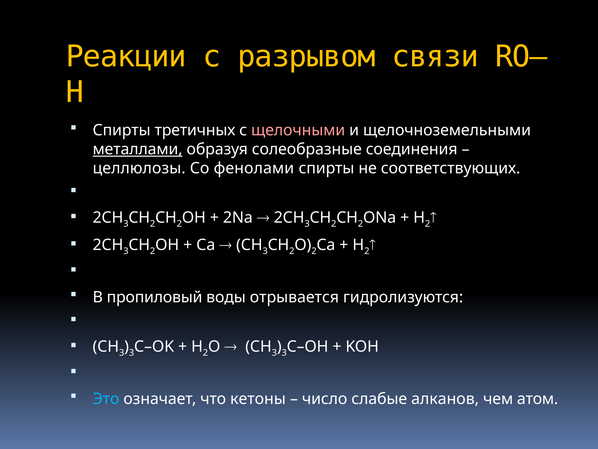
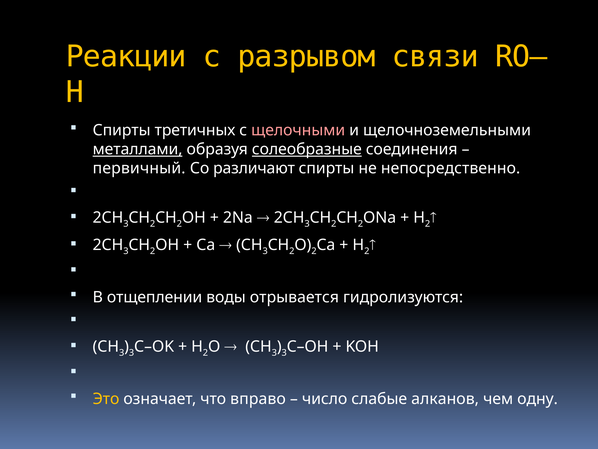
солеобразные underline: none -> present (307, 149)
целлюлозы: целлюлозы -> первичный (139, 168)
фенолами: фенолами -> различают (254, 168)
соответствующих: соответствующих -> непосредственно (451, 168)
пропиловый: пропиловый -> отщеплении (155, 297)
Это colour: light blue -> yellow (106, 398)
кетоны: кетоны -> вправо (258, 398)
атом: атом -> одну (538, 398)
